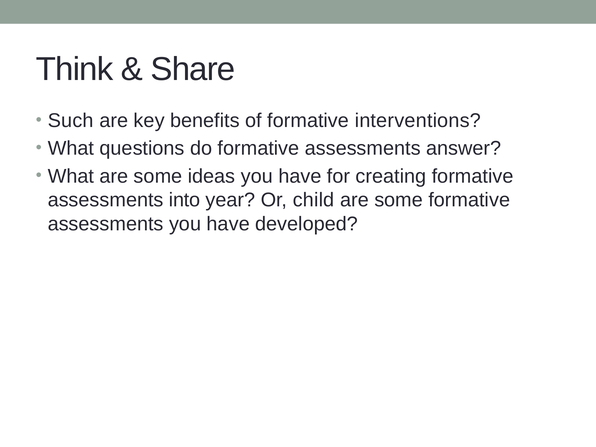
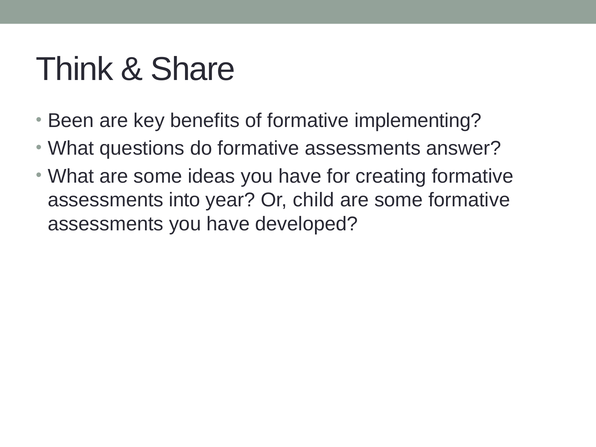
Such: Such -> Been (71, 121)
interventions: interventions -> implementing (418, 121)
